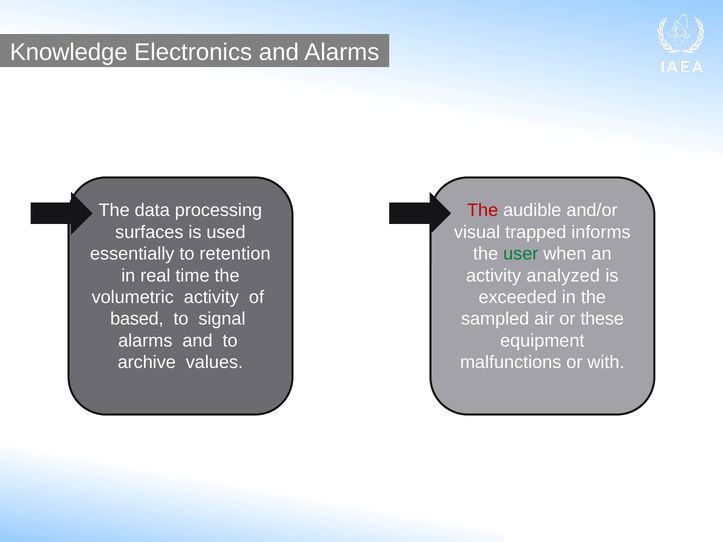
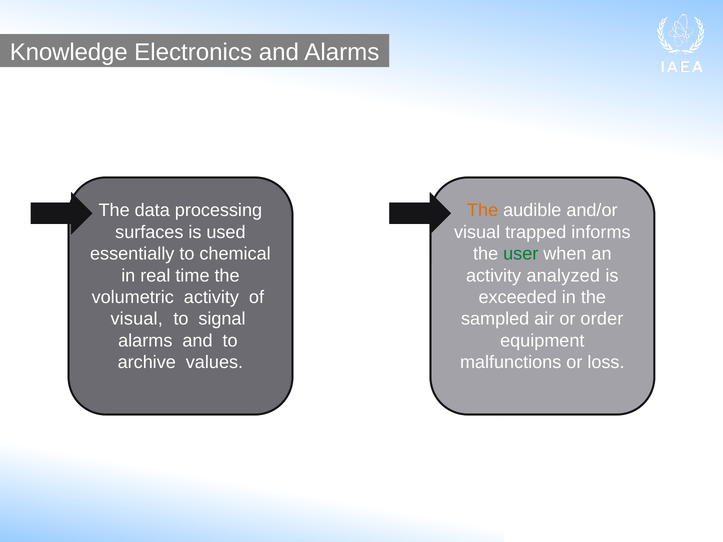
The colour: red -> orange (483, 211)
retention: retention -> chemical (235, 254)
based: based -> visual (137, 319)
these: these -> order (602, 319)
with: with -> loss (606, 362)
